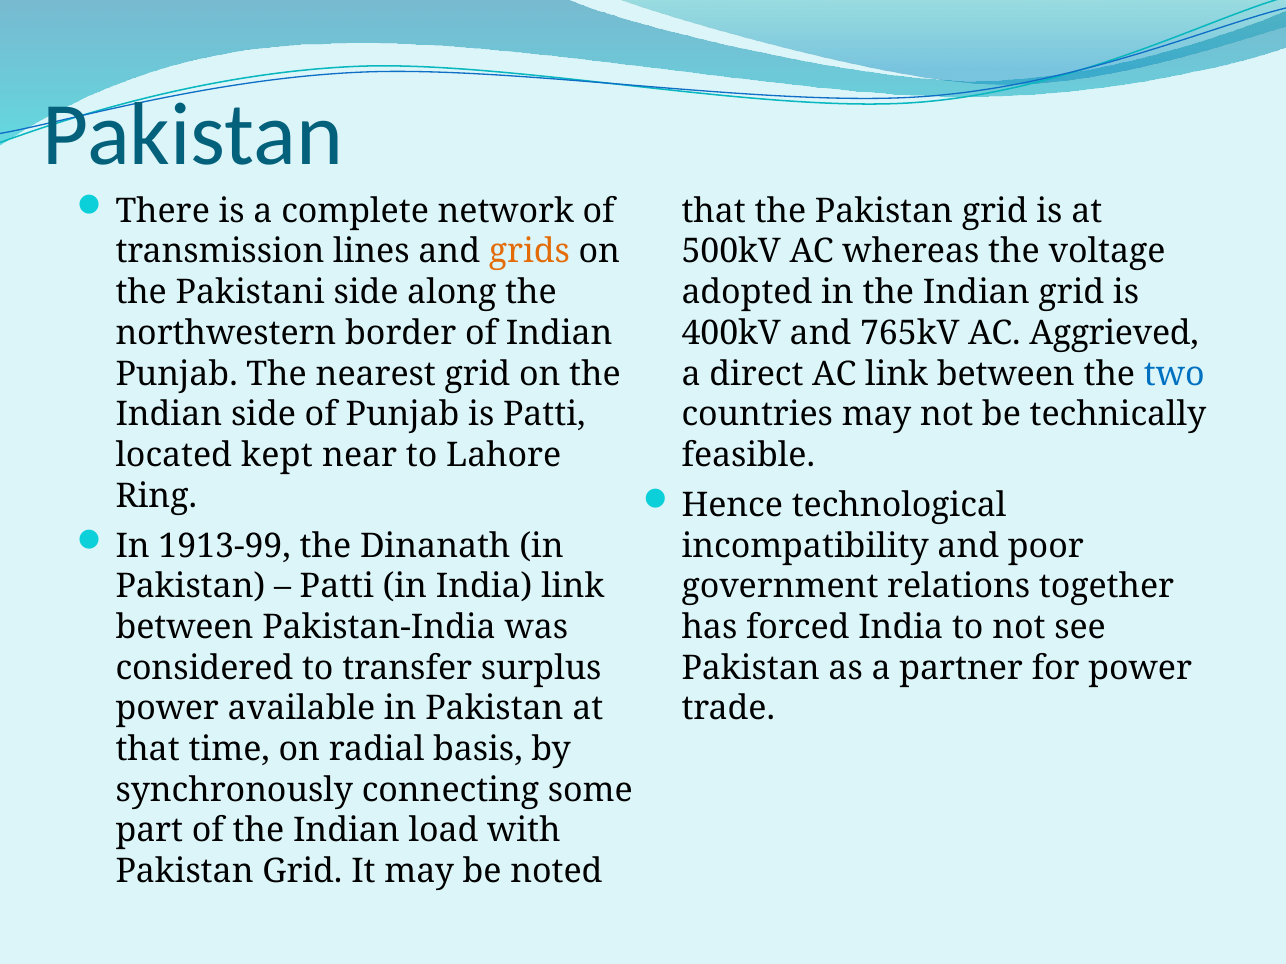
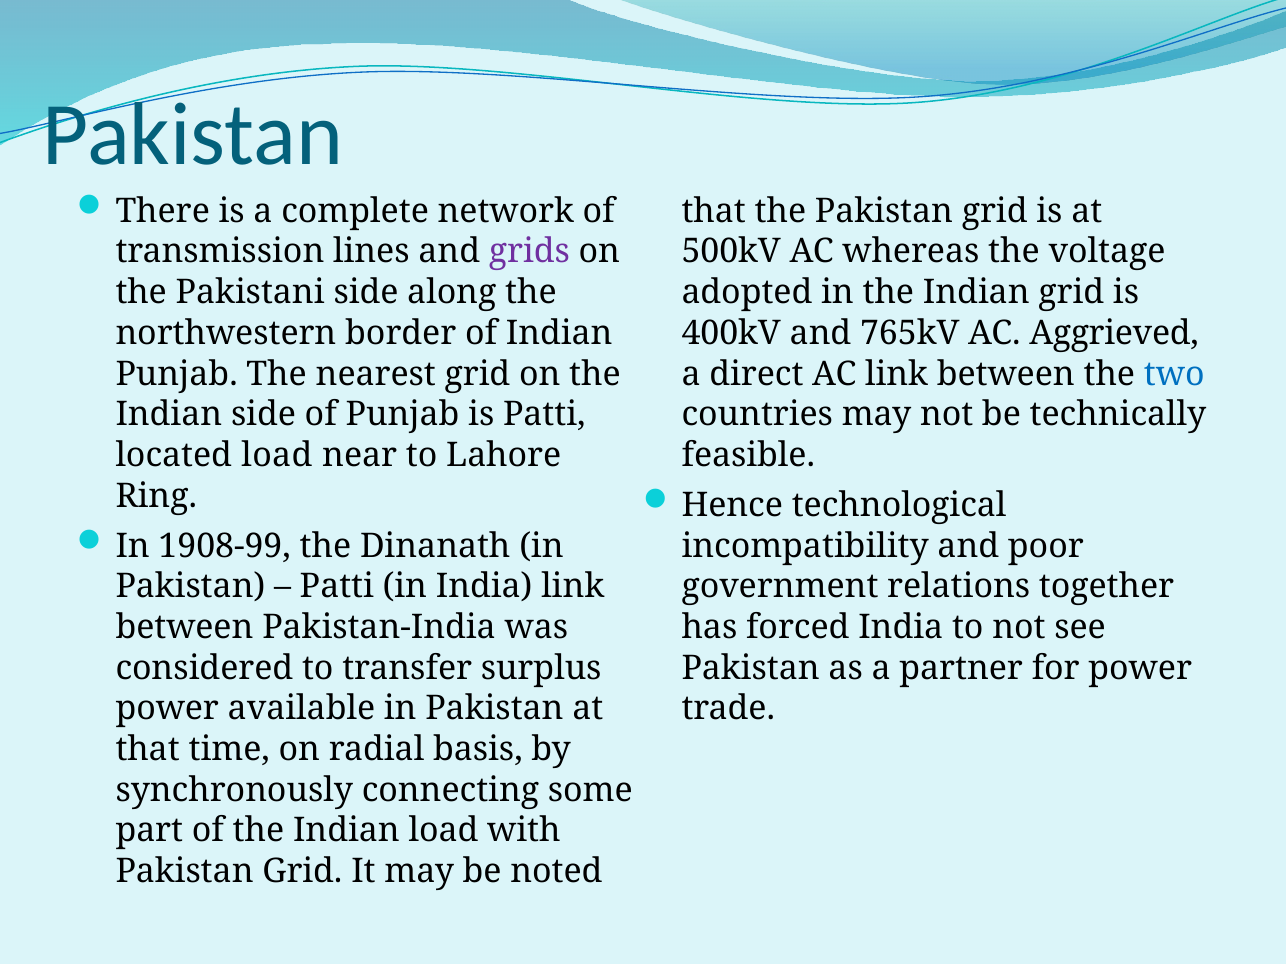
grids colour: orange -> purple (529, 252)
located kept: kept -> load (277, 455)
1913-99: 1913-99 -> 1908-99 (225, 546)
